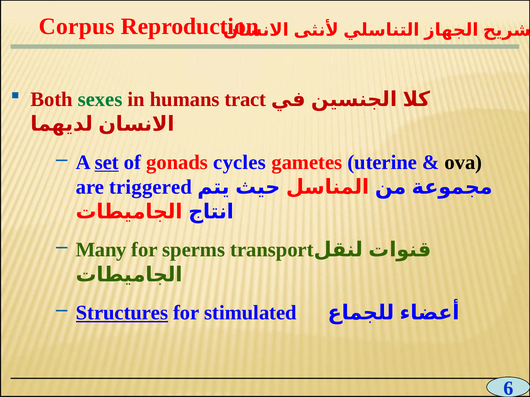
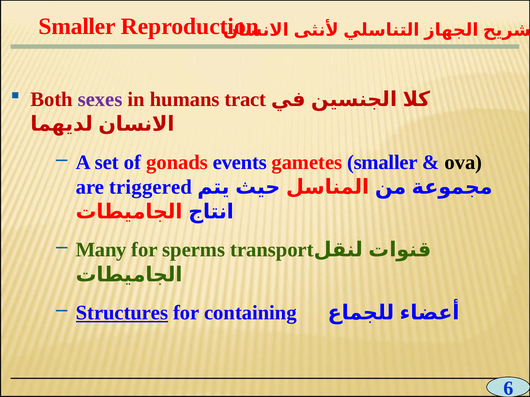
Corpus: Corpus -> Smaller (77, 26)
sexes colour: green -> purple (100, 100)
set underline: present -> none (107, 163)
cycles: cycles -> events (240, 163)
gametes uterine: uterine -> smaller (382, 163)
stimulated: stimulated -> containing (250, 313)
